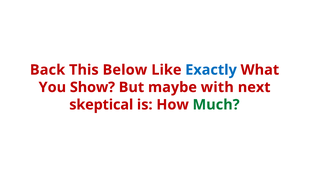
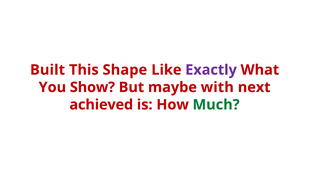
Back: Back -> Built (48, 70)
Below: Below -> Shape (125, 70)
Exactly colour: blue -> purple (211, 70)
skeptical: skeptical -> achieved (101, 105)
